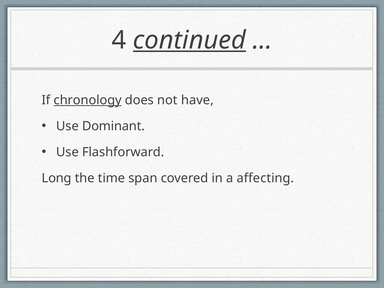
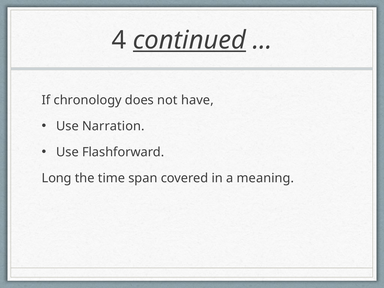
chronology underline: present -> none (88, 100)
Dominant: Dominant -> Narration (113, 126)
affecting: affecting -> meaning (265, 178)
